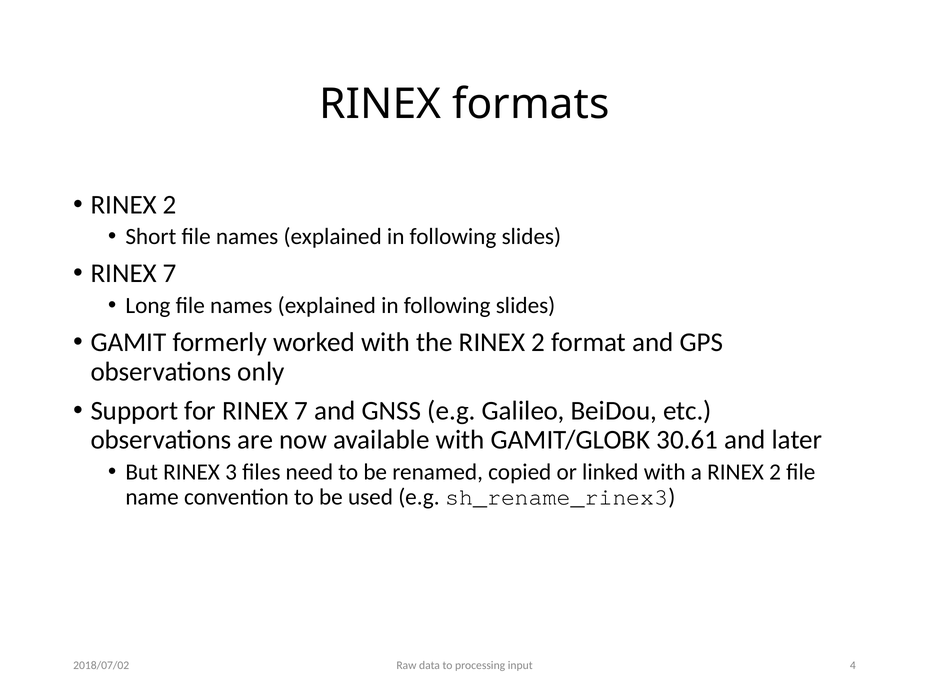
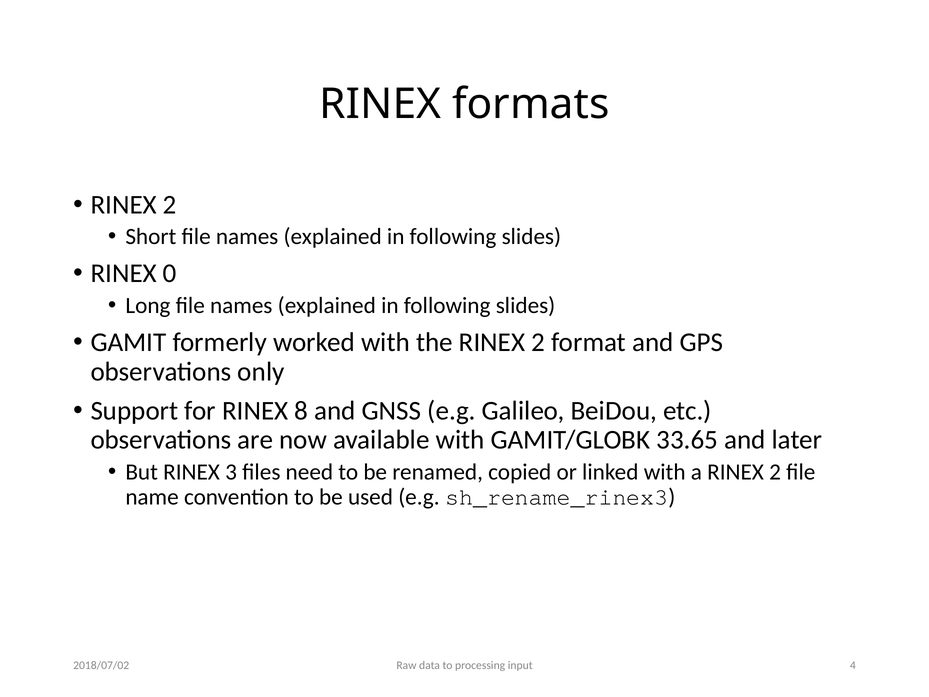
7: 7 -> 0 (170, 273)
for RINEX 7: 7 -> 8 (301, 411)
30.61: 30.61 -> 33.65 (687, 440)
